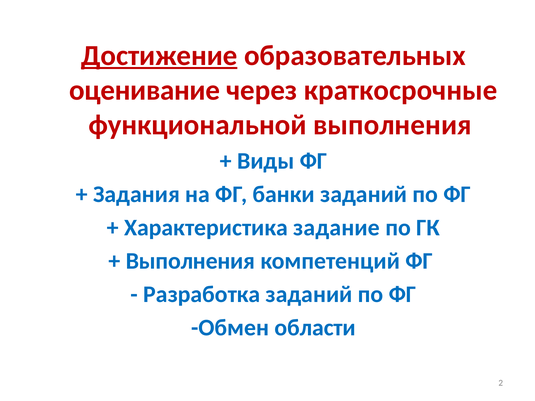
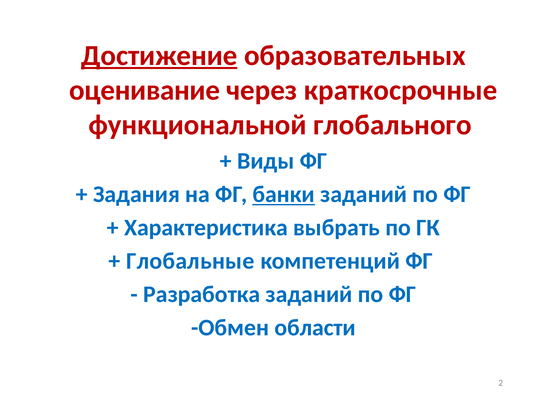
функциональной выполнения: выполнения -> глобального (392, 125)
банки underline: none -> present (284, 195)
задание: задание -> выбрать (337, 228)
Выполнения: Выполнения -> Глобальные (190, 261)
